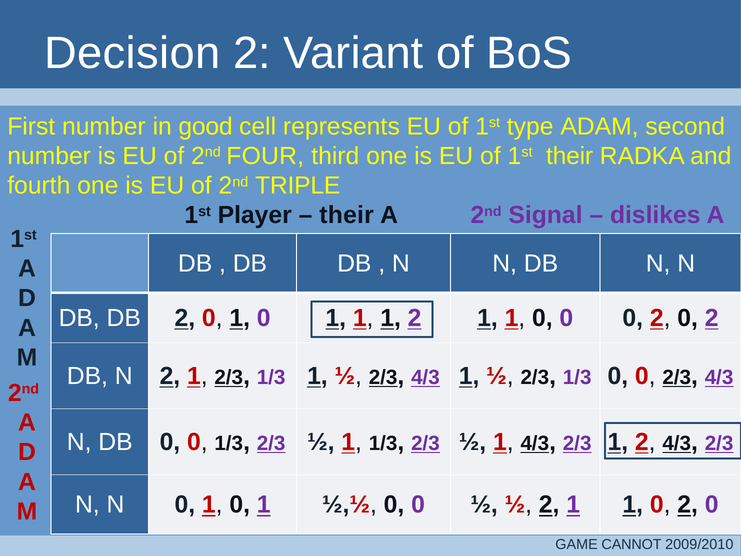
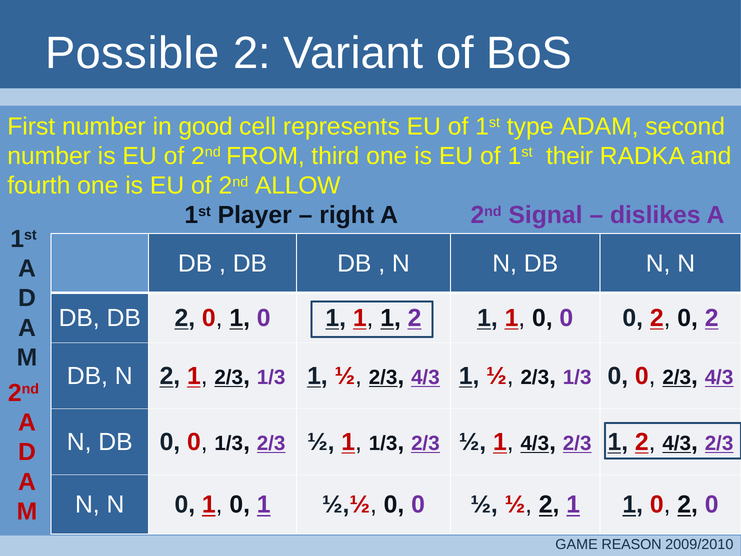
Decision: Decision -> Possible (132, 53)
FOUR: FOUR -> FROM (265, 156)
TRIPLE: TRIPLE -> ALLOW (298, 186)
their: their -> right (347, 215)
CANNOT: CANNOT -> REASON (632, 544)
